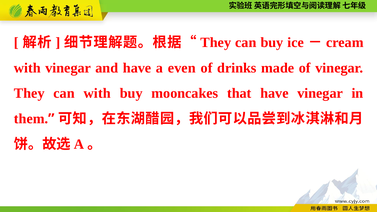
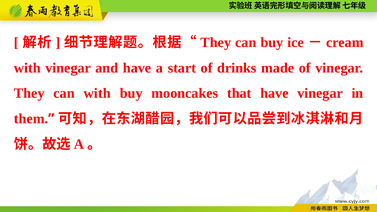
even: even -> start (182, 68)
